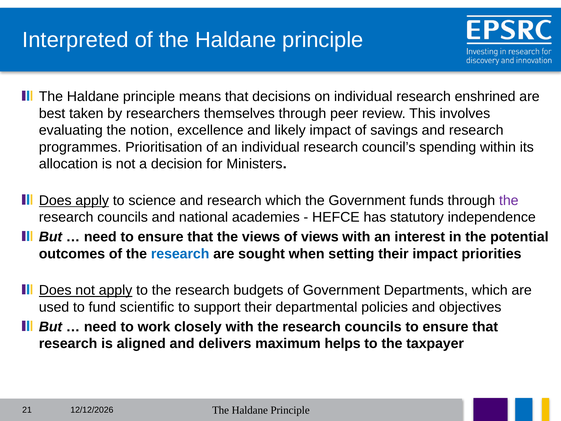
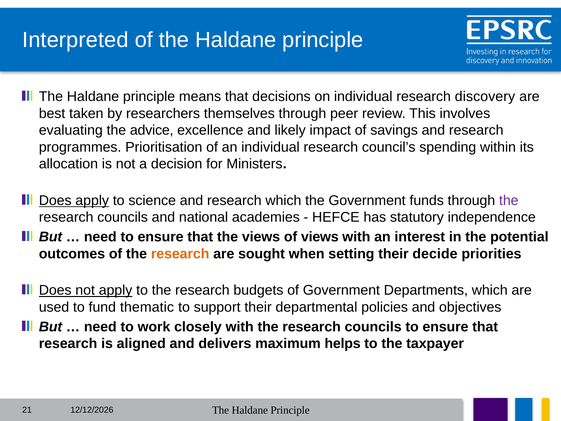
enshrined: enshrined -> discovery (485, 97)
notion: notion -> advice (152, 130)
research colour: blue -> orange (180, 254)
their impact: impact -> decide (435, 254)
scientific: scientific -> thematic (147, 307)
